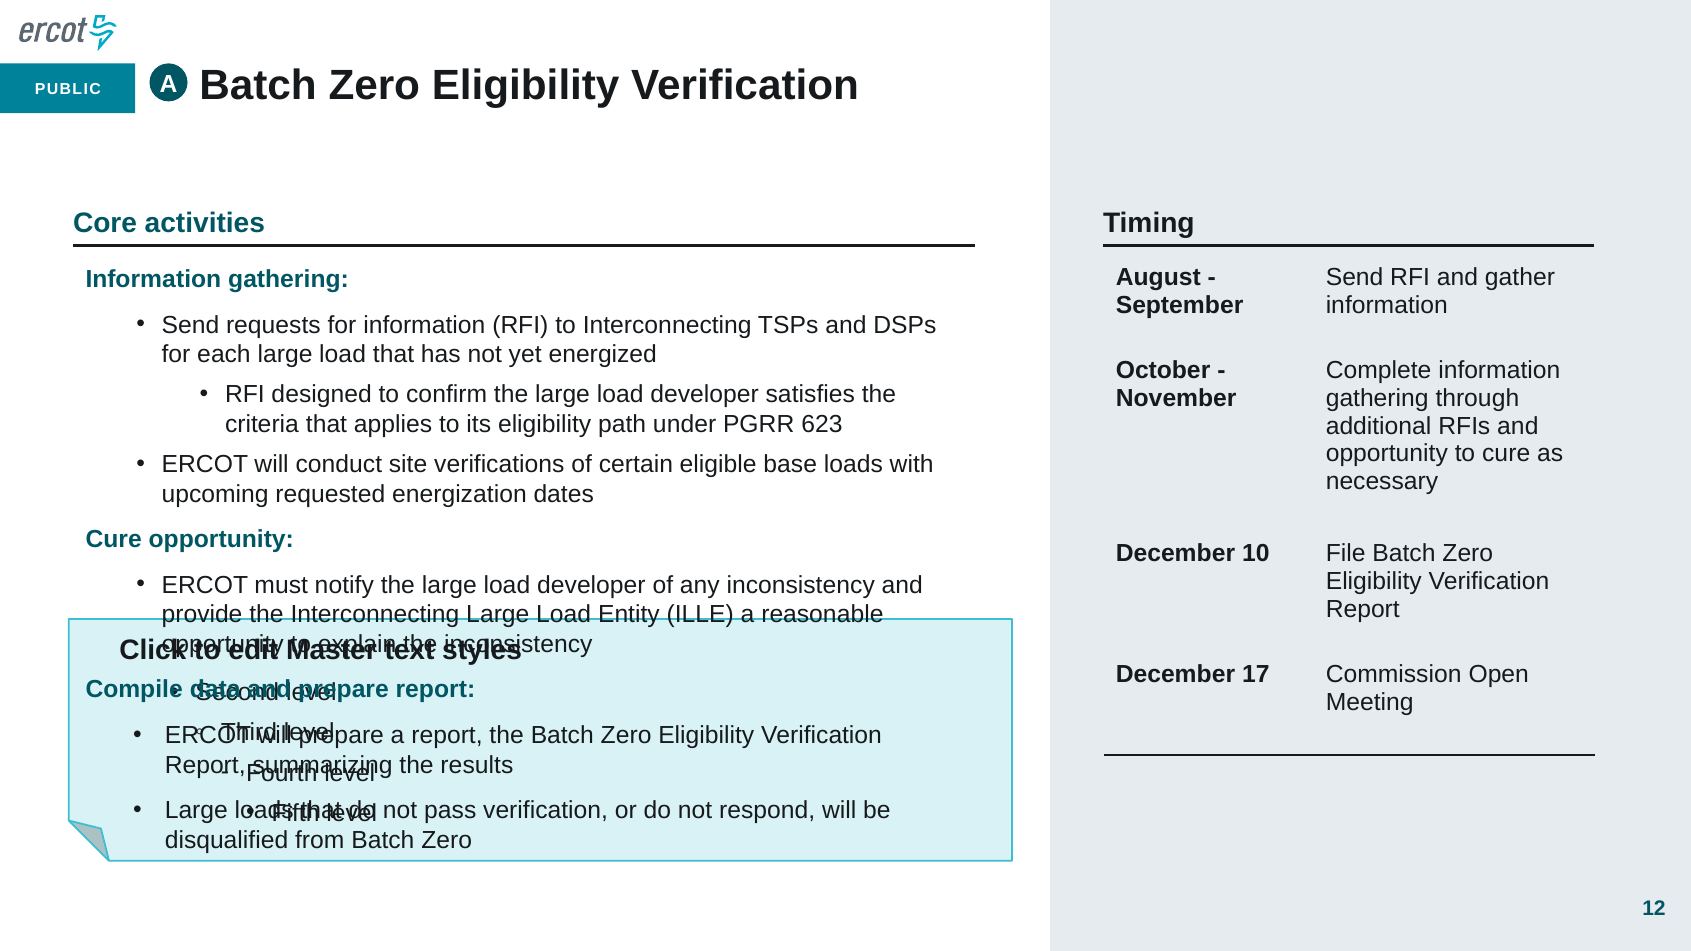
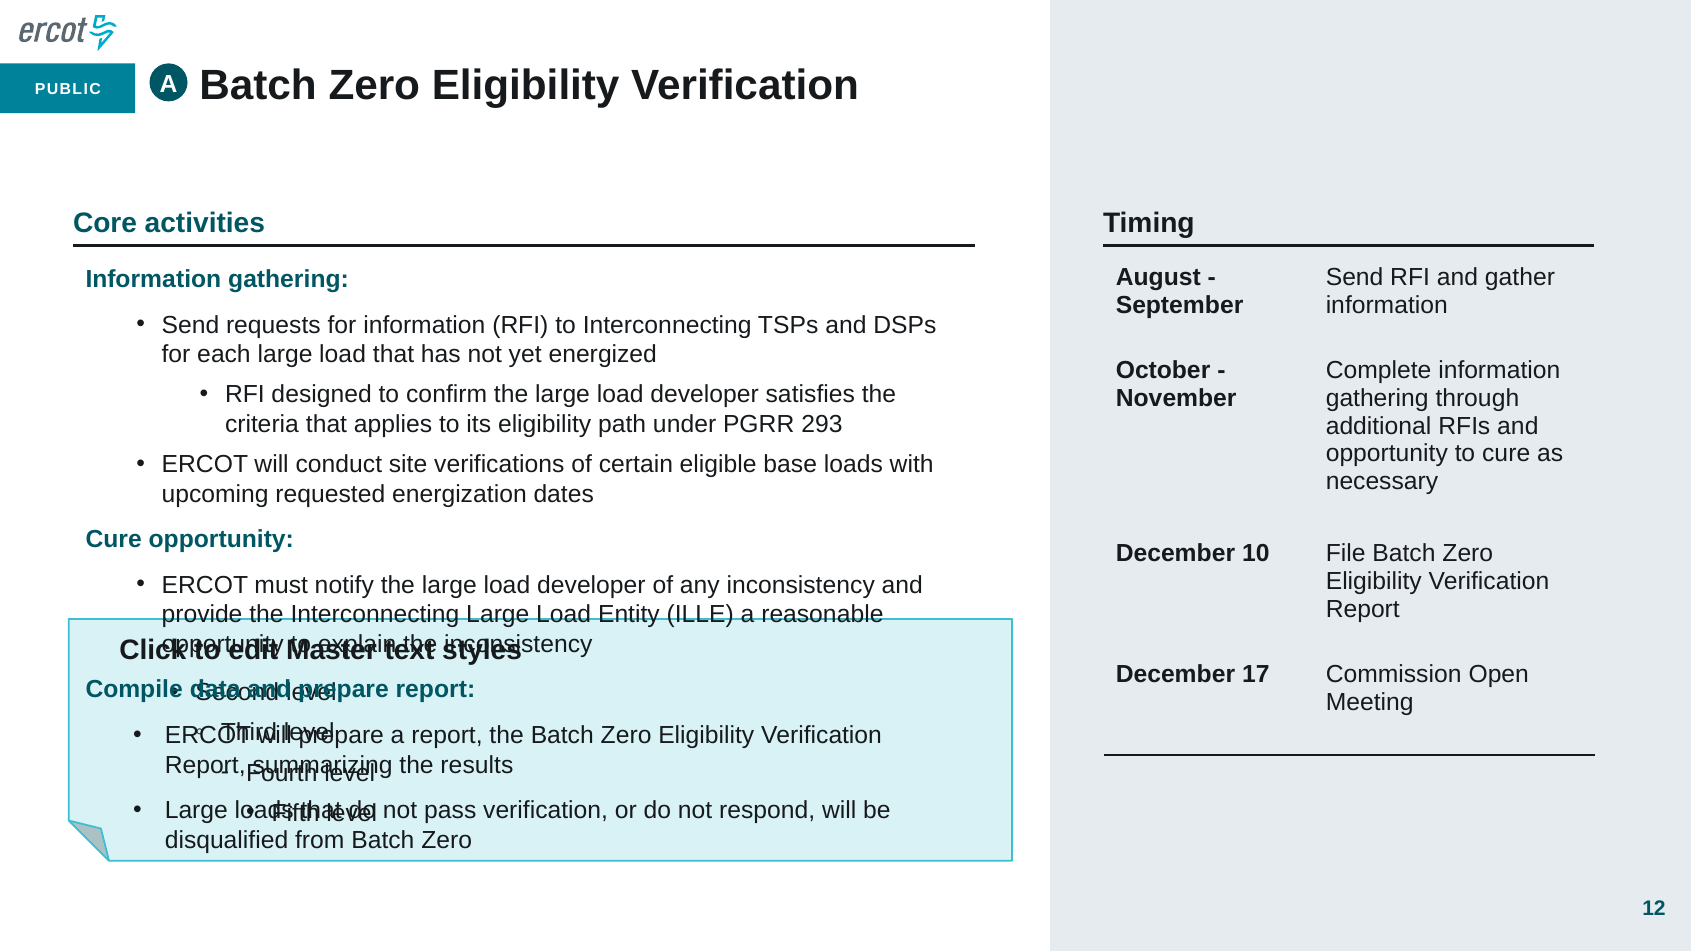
623: 623 -> 293 (822, 424)
